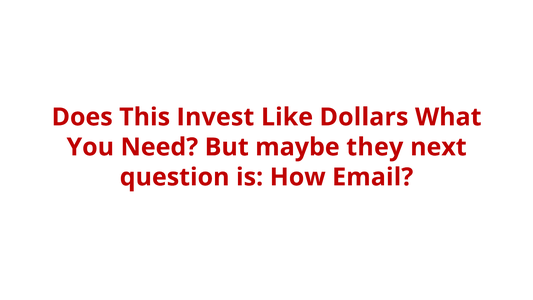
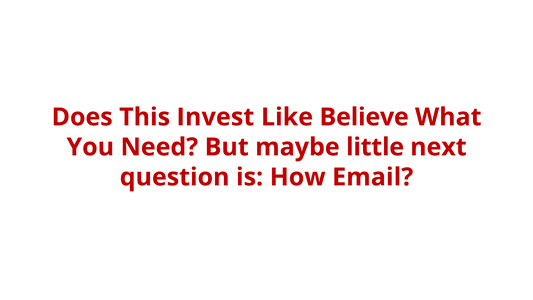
Dollars: Dollars -> Believe (364, 117)
they: they -> little (375, 147)
